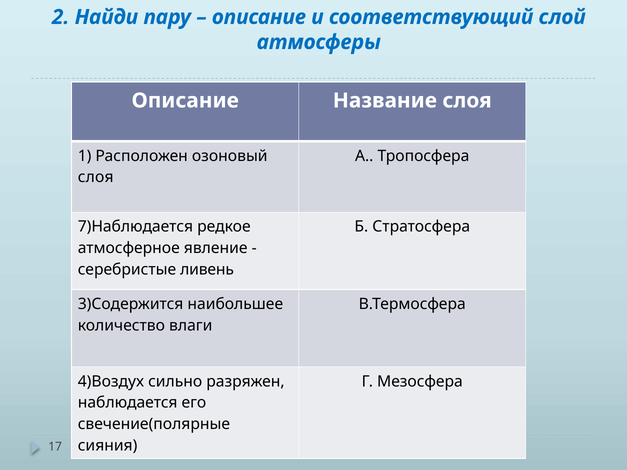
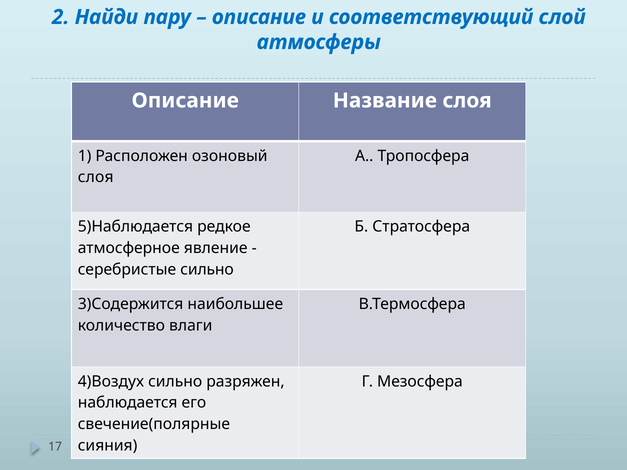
7)Наблюдается: 7)Наблюдается -> 5)Наблюдается (135, 227)
серебристые ливень: ливень -> сильно (207, 270)
